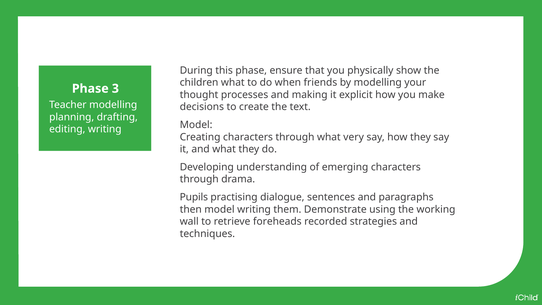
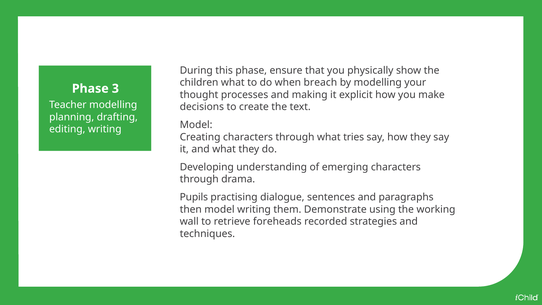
friends: friends -> breach (320, 83)
very: very -> tries (354, 137)
